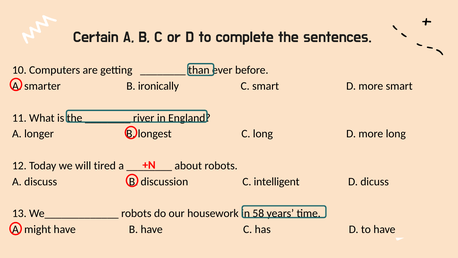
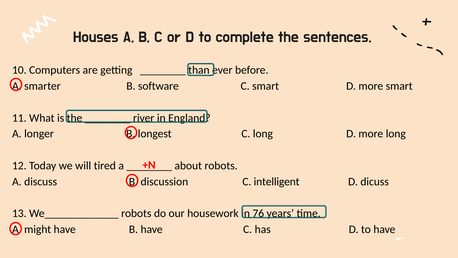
Certain: Certain -> Houses (96, 37)
ironically: ironically -> software (158, 86)
58: 58 -> 76 (258, 213)
